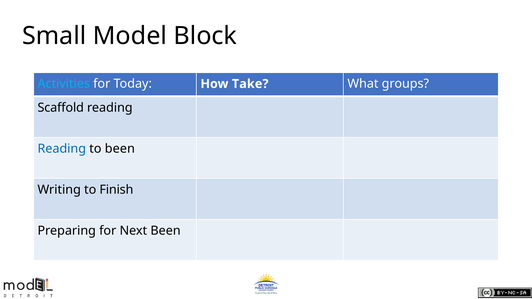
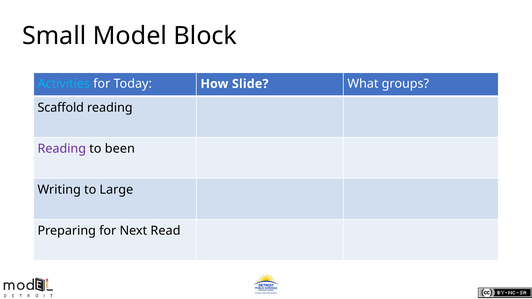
Take: Take -> Slide (250, 84)
Reading colour: blue -> purple (62, 149)
Finish: Finish -> Large (116, 190)
Next Been: Been -> Read (166, 231)
